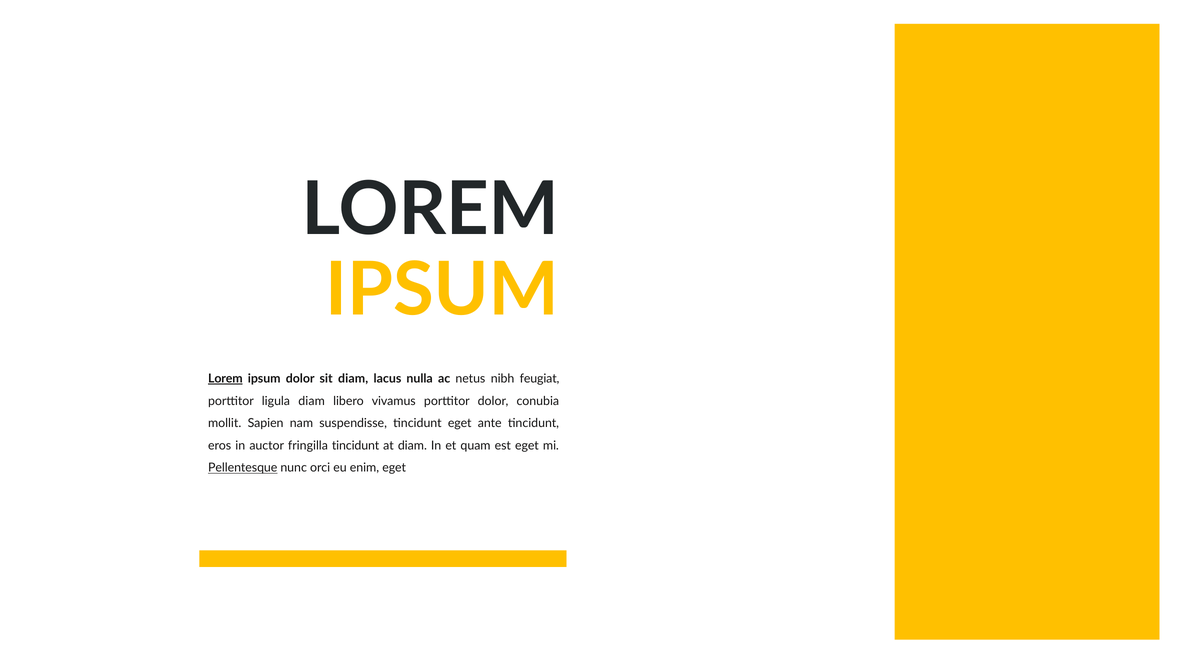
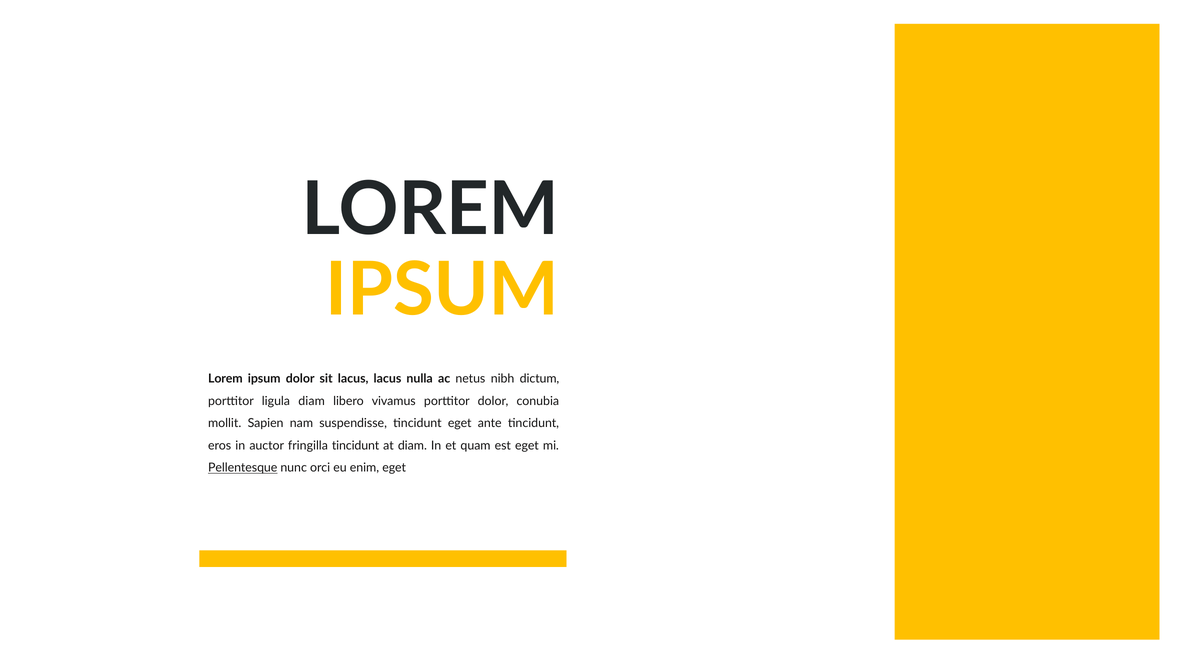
Lorem underline: present -> none (225, 379)
sit diam: diam -> lacus (353, 379)
feugiat: feugiat -> dictum (540, 379)
